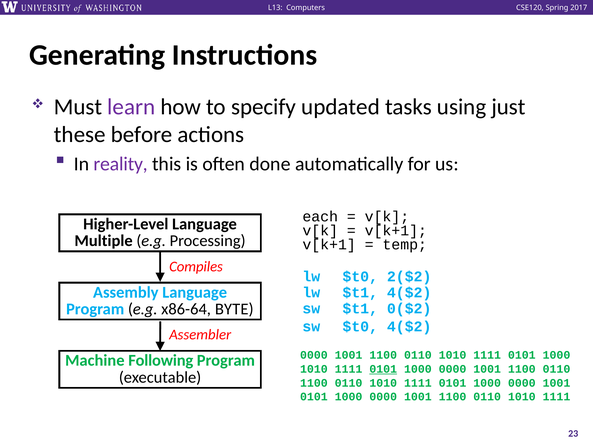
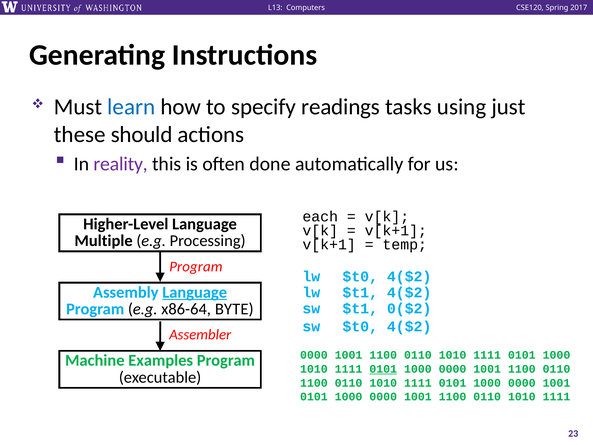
learn colour: purple -> blue (131, 107)
updated: updated -> readings (341, 107)
before: before -> should (142, 134)
Compiles: Compiles -> Program (196, 266)
lw $t0 2($2: 2($2 -> 4($2 (409, 276)
Language underline: none -> present (195, 292)
Following: Following -> Examples (161, 360)
